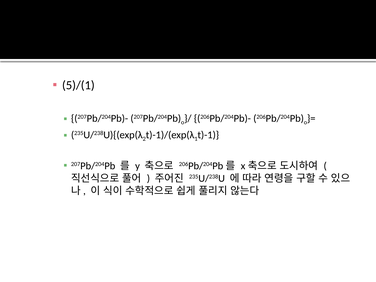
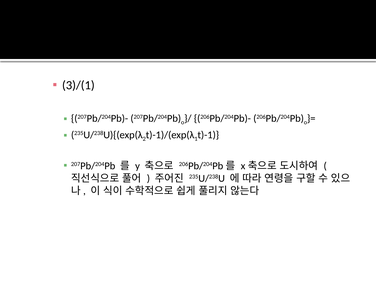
5)/(1: 5)/(1 -> 3)/(1 (78, 85)
